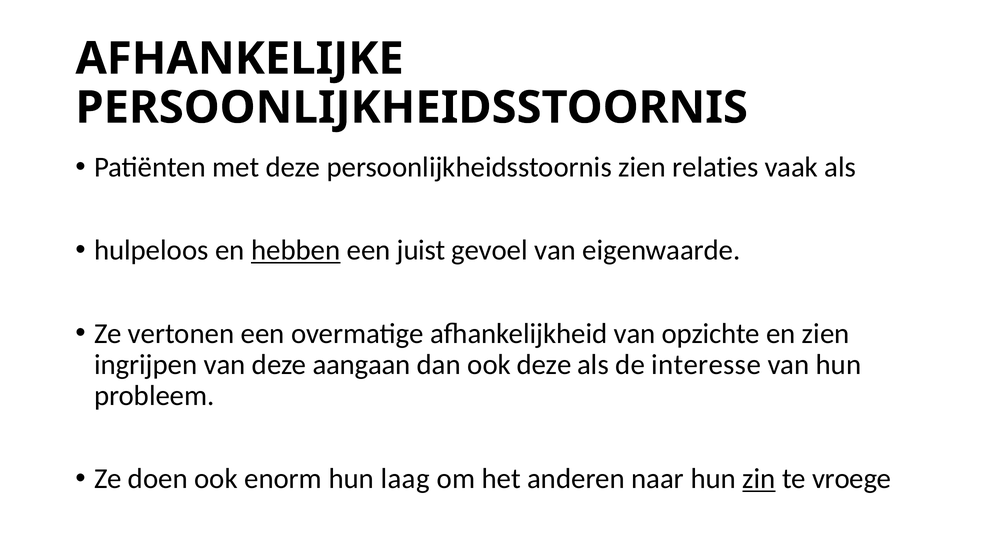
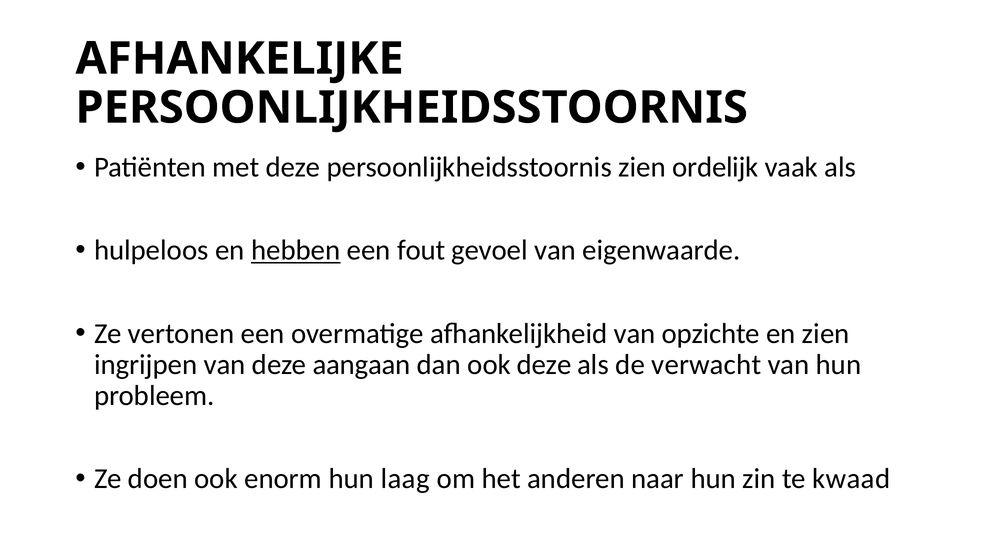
relaties: relaties -> ordelijk (715, 167)
juist: juist -> fout (421, 250)
interesse: interesse -> verwacht (706, 365)
zin underline: present -> none (759, 479)
vroege: vroege -> kwaad (851, 479)
